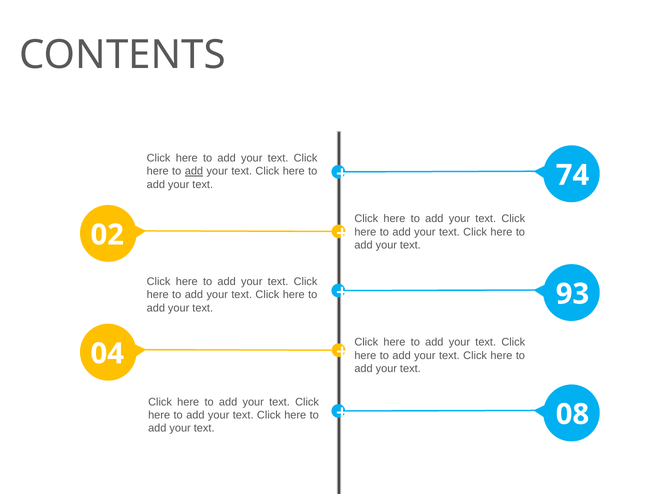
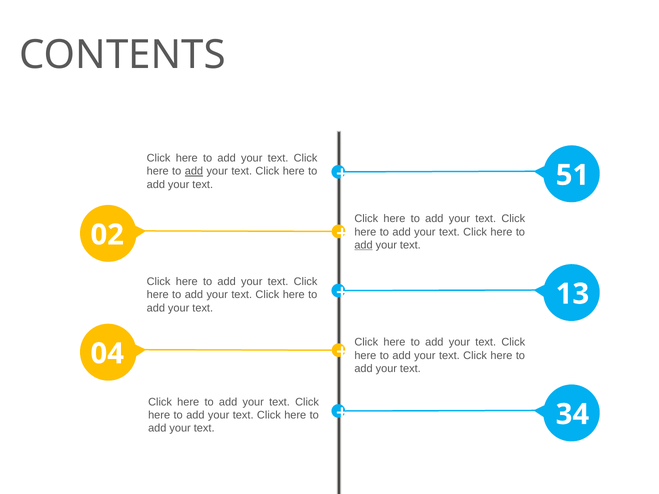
74: 74 -> 51 (572, 175)
add underline: none -> present (364, 245)
93: 93 -> 13 (572, 294)
08: 08 -> 34 (572, 415)
